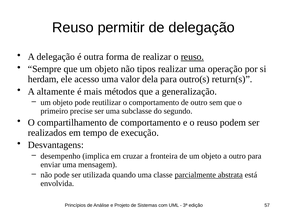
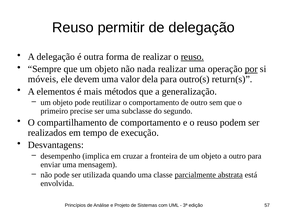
tipos: tipos -> nada (146, 69)
por underline: none -> present (251, 69)
herdam: herdam -> móveis (43, 79)
acesso: acesso -> devem (87, 79)
altamente: altamente -> elementos (56, 92)
